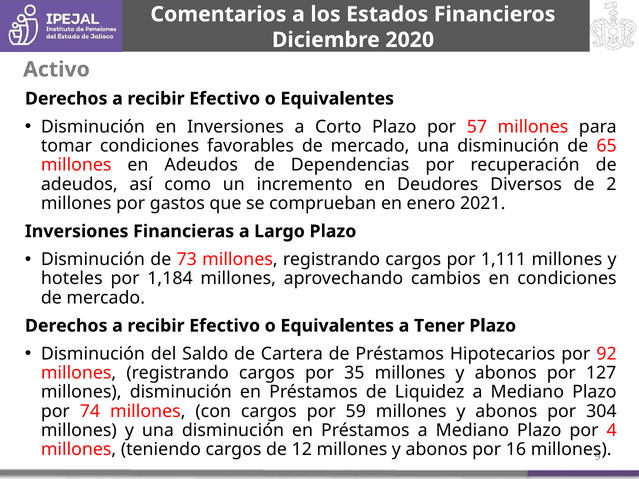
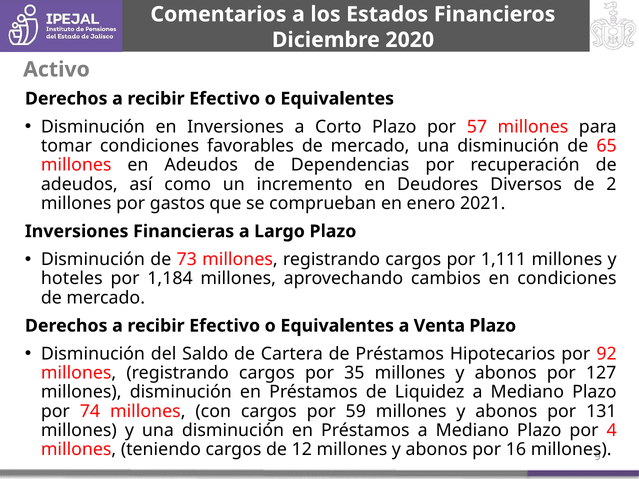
Tener: Tener -> Venta (439, 326)
304: 304 -> 131 (601, 412)
